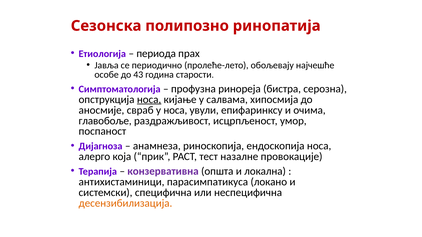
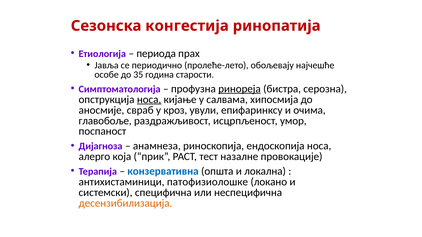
полипозно: полипозно -> конгестија (187, 26)
43: 43 -> 35 (138, 75)
ринореја underline: none -> present (239, 89)
у носа: носа -> кроз (175, 110)
конзервативна colour: purple -> blue (163, 172)
парасимпатикуса: парасимпатикуса -> патофизиолошке (207, 182)
